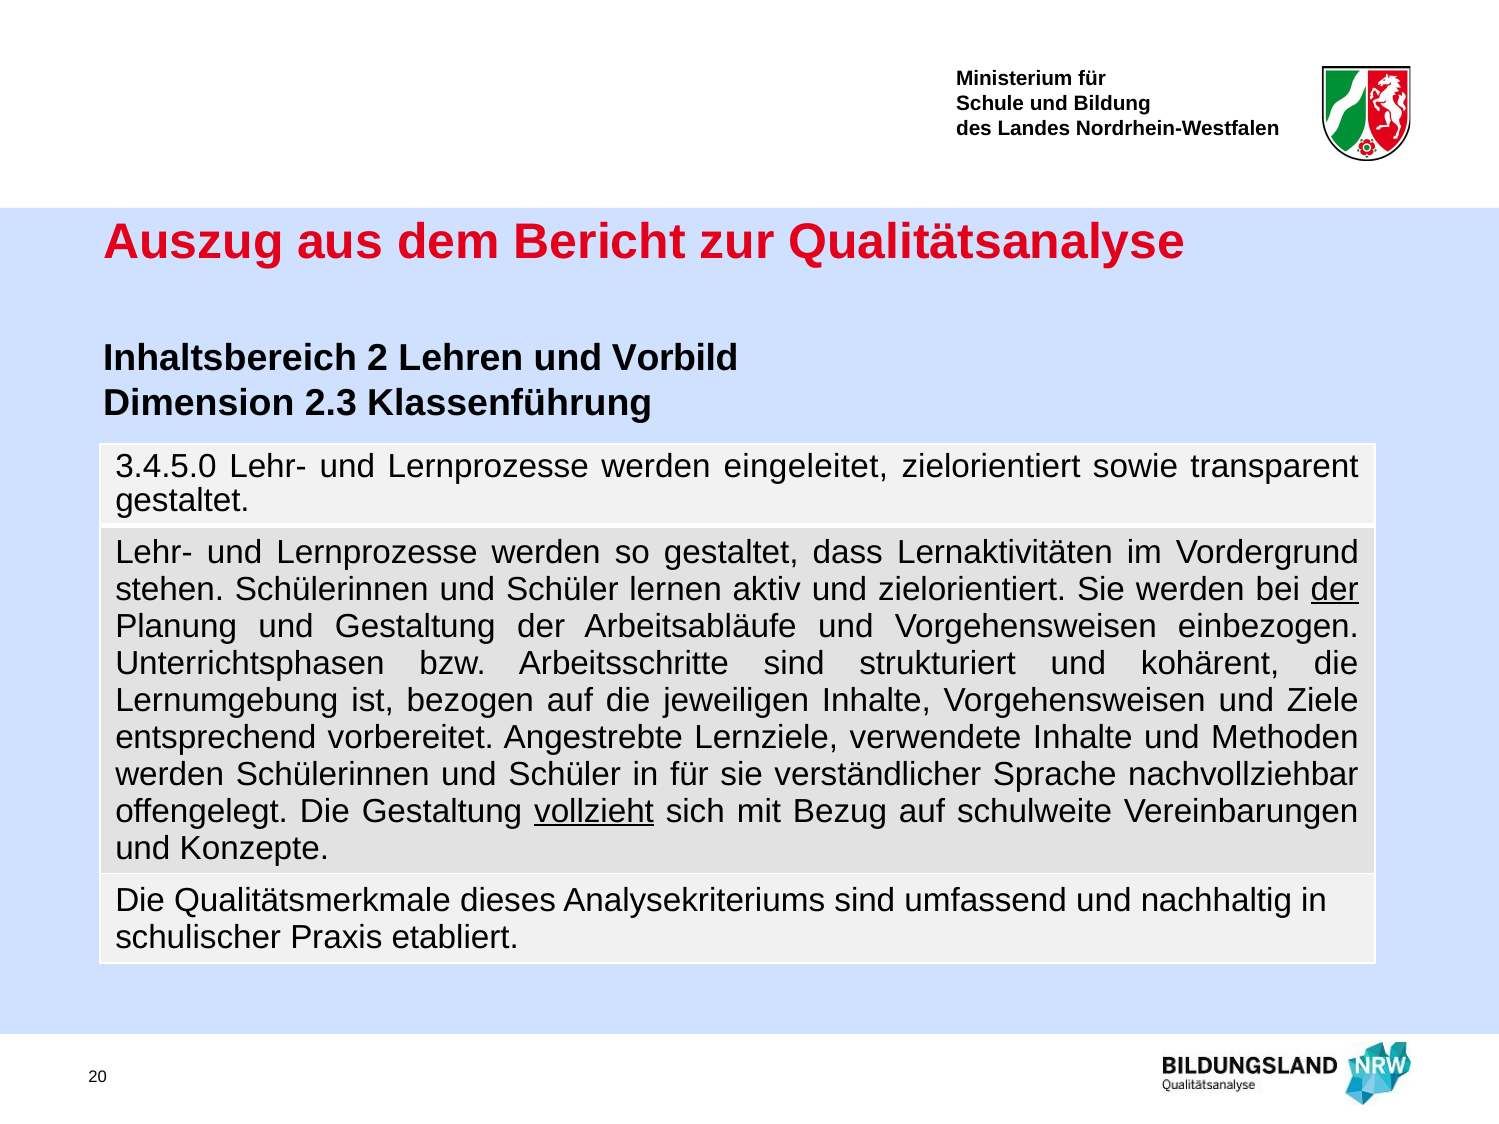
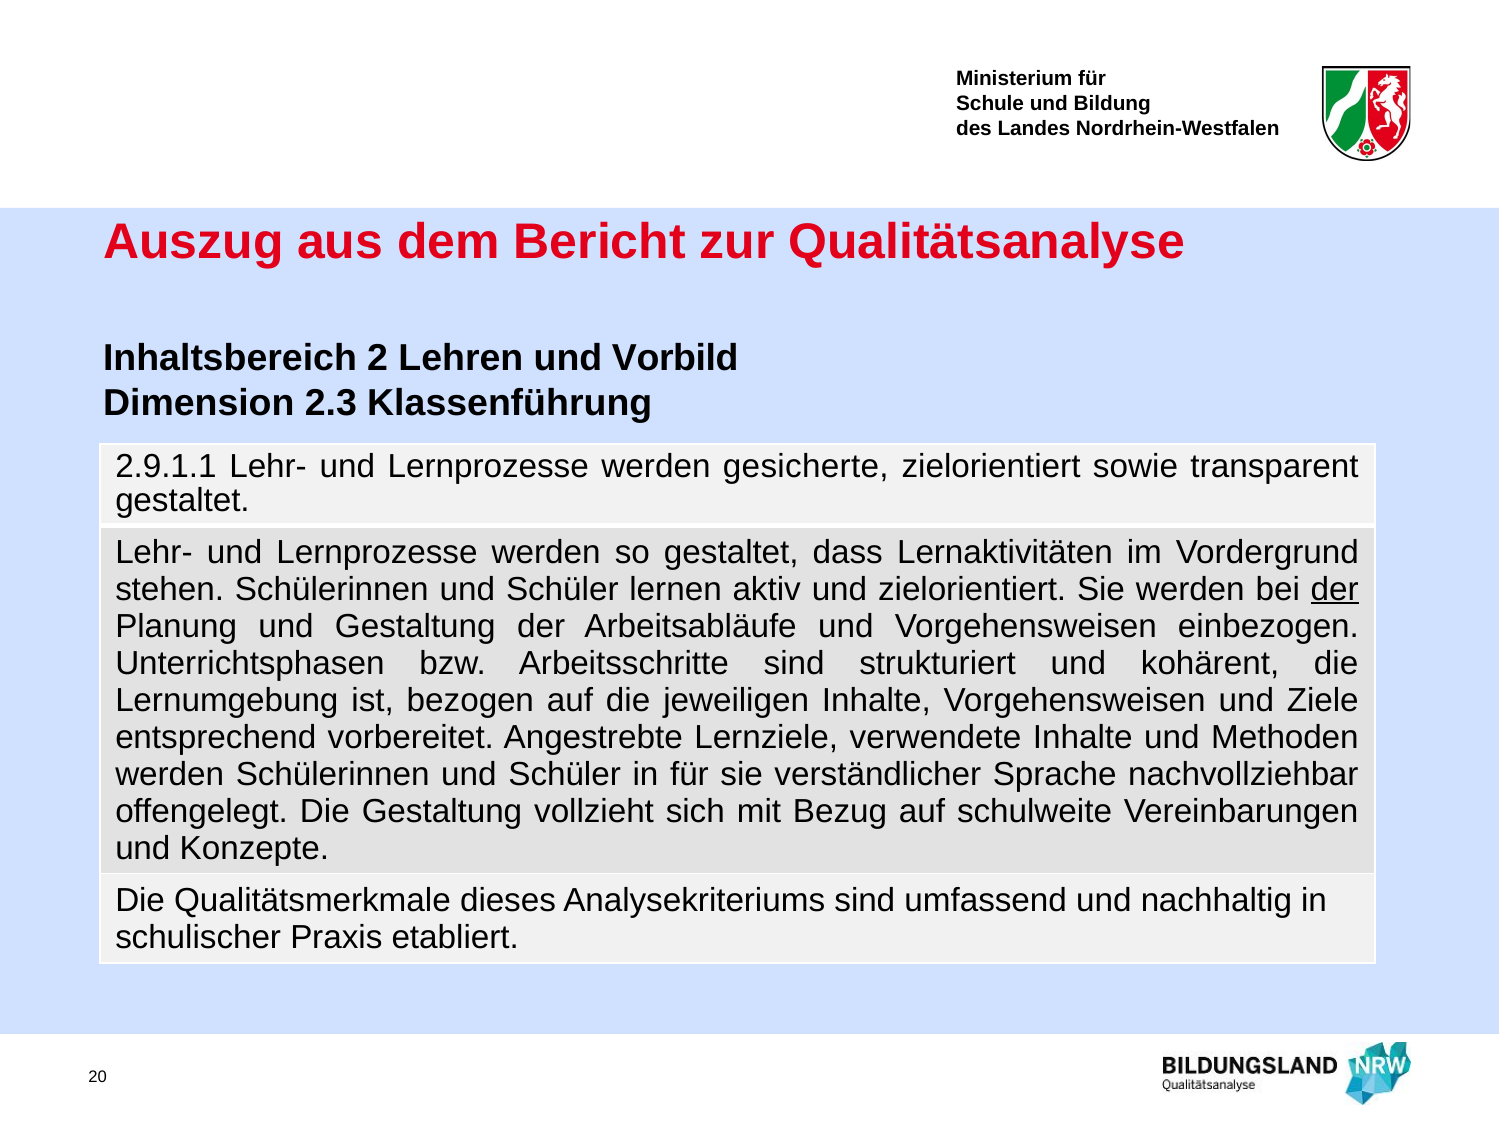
3.4.5.0: 3.4.5.0 -> 2.9.1.1 (166, 467)
eingeleitet: eingeleitet -> gesicherte (806, 467)
vollzieht underline: present -> none (594, 811)
